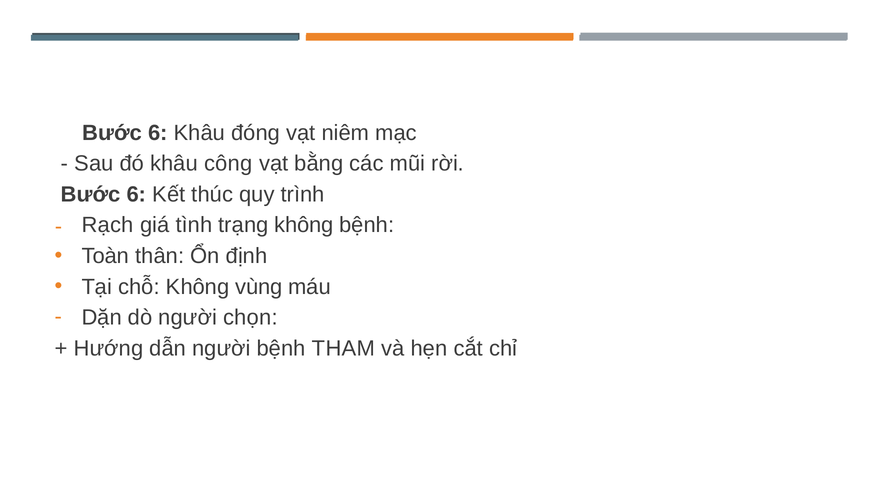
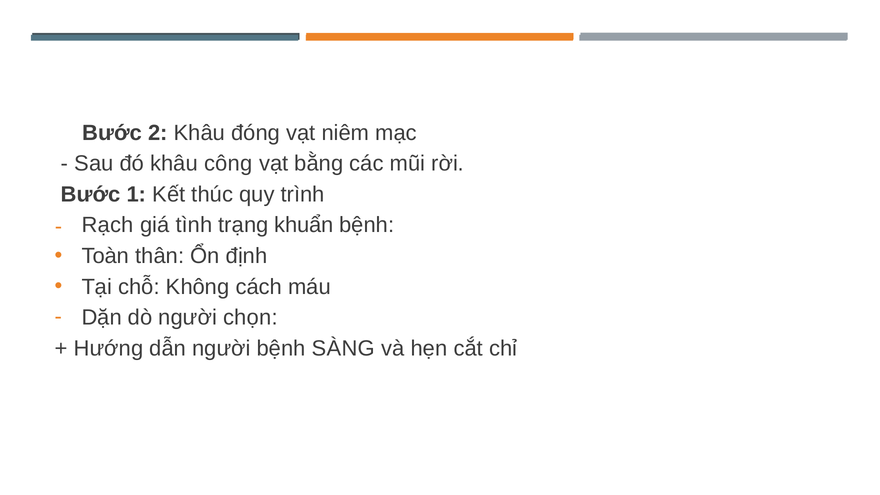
6: 6 -> 2 (158, 133)
6: 6 -> 1 (137, 194)
trạng không: không -> khuẩn (304, 225)
vùng: vùng -> cách (259, 287)
THAM: THAM -> SÀNG (343, 348)
